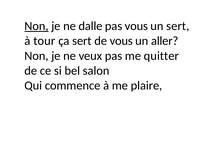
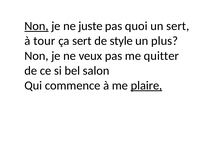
dalle: dalle -> juste (90, 26)
pas vous: vous -> quoi (136, 26)
de vous: vous -> style (121, 41)
aller: aller -> plus (165, 41)
plaire underline: none -> present (146, 86)
